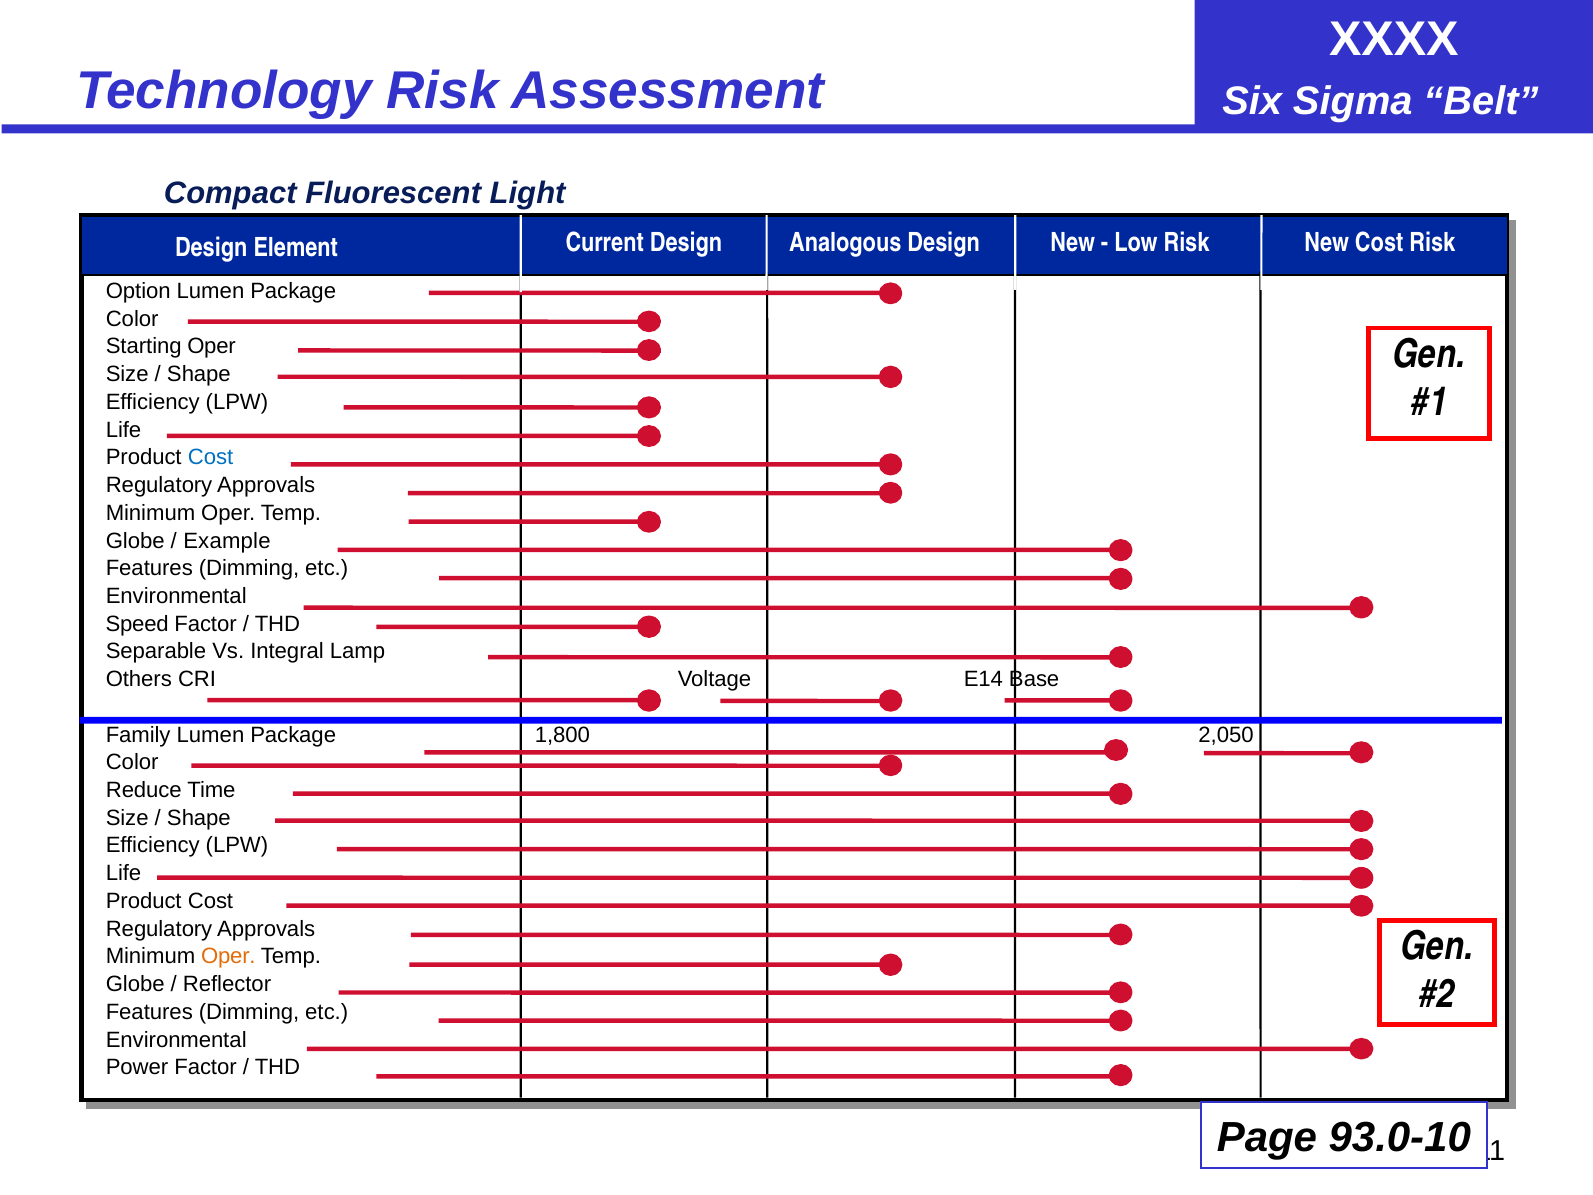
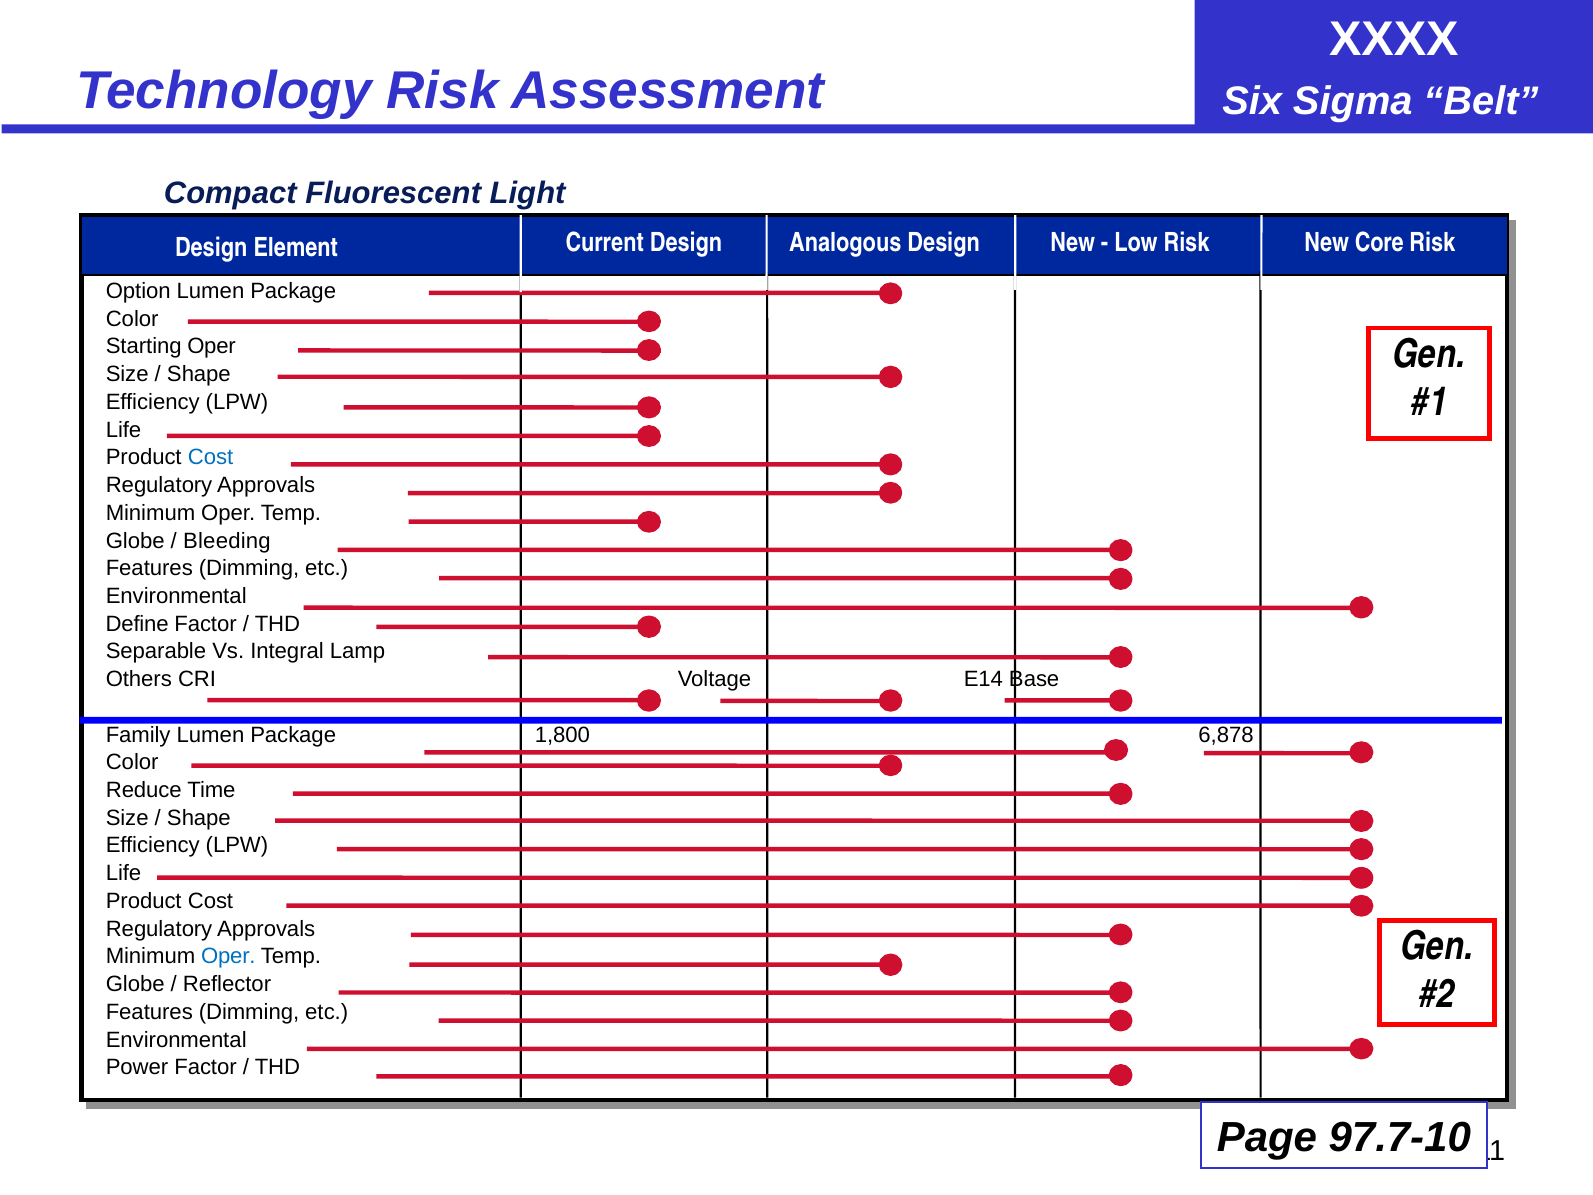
New Cost: Cost -> Core (1379, 243)
Example: Example -> Bleeding (227, 541)
Speed: Speed -> Define (137, 624)
2,050: 2,050 -> 6,878 (1226, 735)
Oper colour: orange -> blue (228, 956)
93.0-10: 93.0-10 -> 97.7-10 (1400, 1138)
